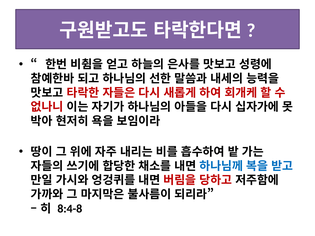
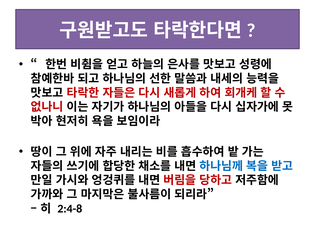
8:4-8: 8:4-8 -> 2:4-8 (70, 209)
